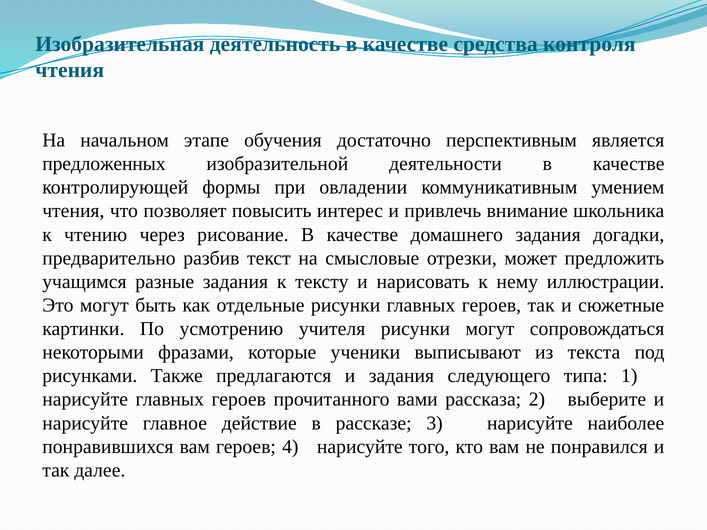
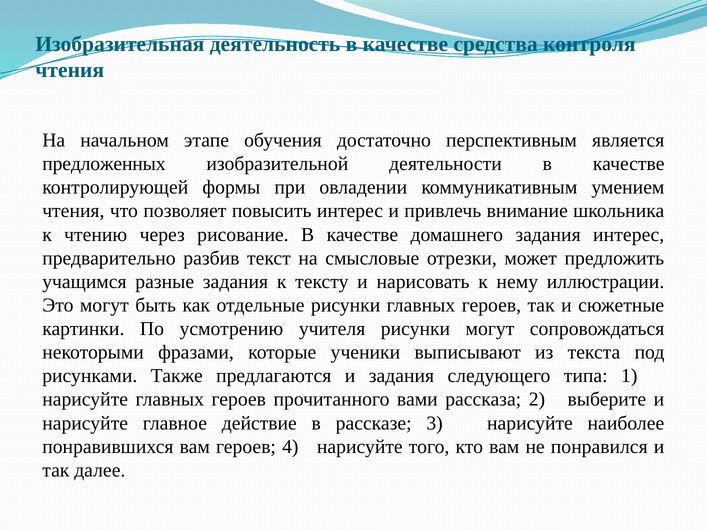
задания догадки: догадки -> интерес (629, 235)
